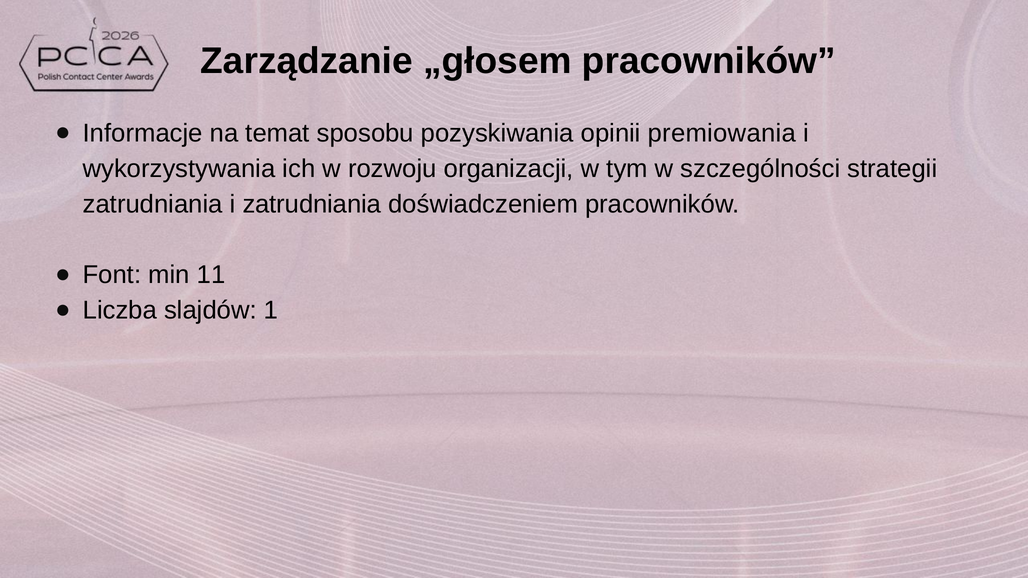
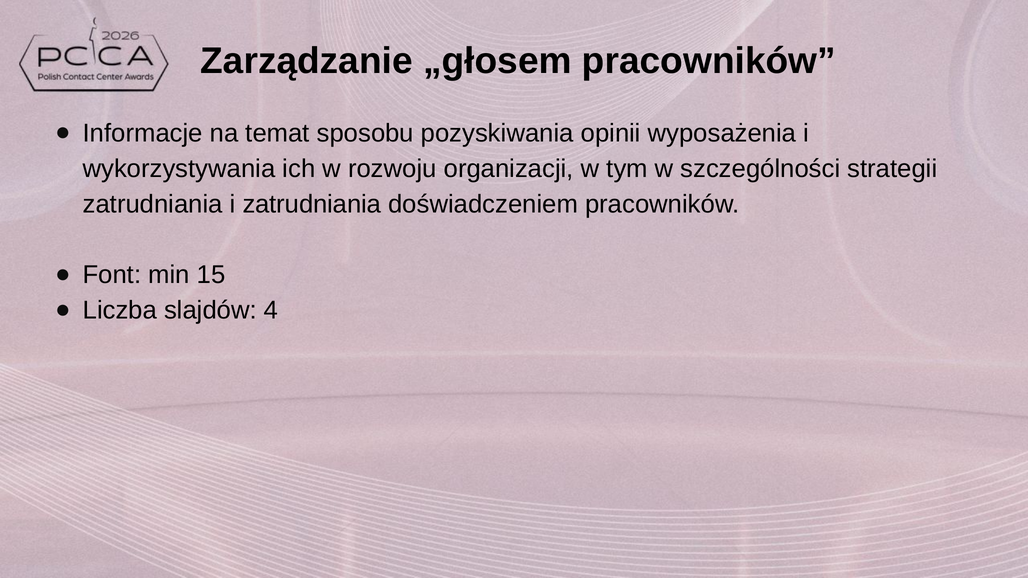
premiowania: premiowania -> wyposażenia (722, 133)
11: 11 -> 15 (211, 275)
1: 1 -> 4 (271, 311)
